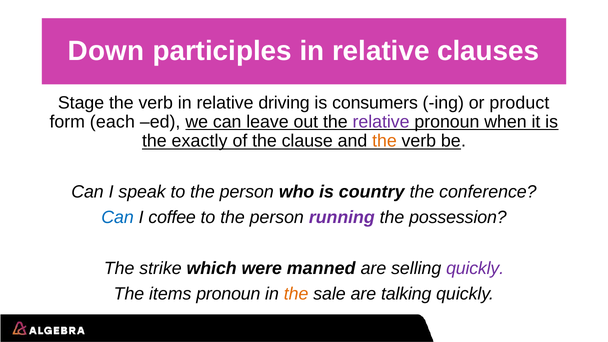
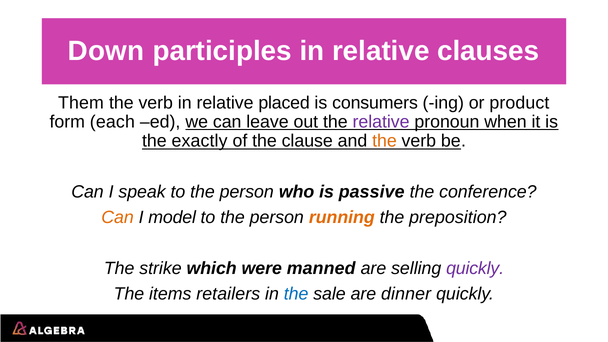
Stage: Stage -> Them (81, 103)
driving: driving -> placed (284, 103)
country: country -> passive (372, 192)
Can colour: blue -> orange (118, 218)
coffee: coffee -> model (172, 218)
running colour: purple -> orange (342, 218)
possession: possession -> preposition (458, 218)
items pronoun: pronoun -> retailers (228, 294)
the colour: orange -> blue (296, 294)
talking: talking -> dinner (406, 294)
